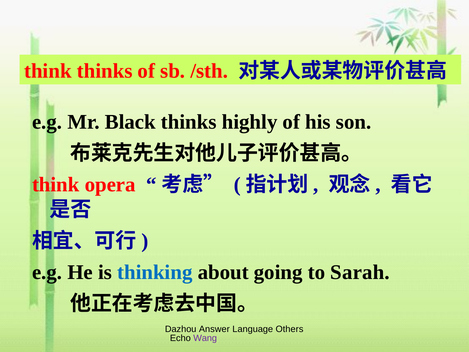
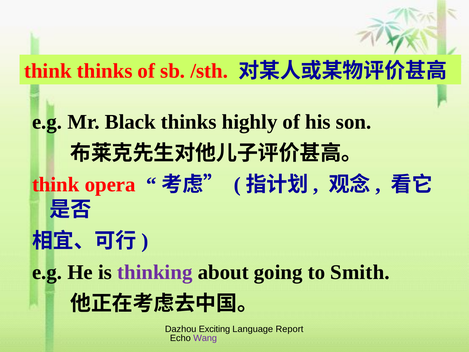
thinking colour: blue -> purple (155, 272)
Sarah: Sarah -> Smith (360, 272)
Answer: Answer -> Exciting (214, 329)
Others: Others -> Report (290, 329)
